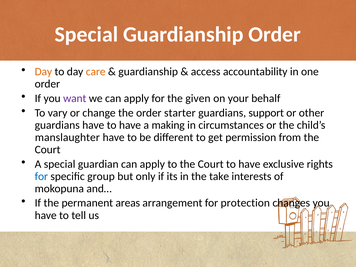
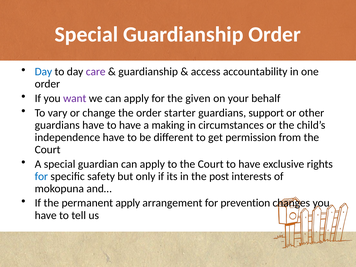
Day colour: orange -> blue (43, 72)
care colour: orange -> purple (96, 72)
manslaughter: manslaughter -> independence (67, 137)
group: group -> safety (101, 176)
take: take -> post (219, 176)
permanent areas: areas -> apply (128, 203)
protection: protection -> prevention (245, 203)
